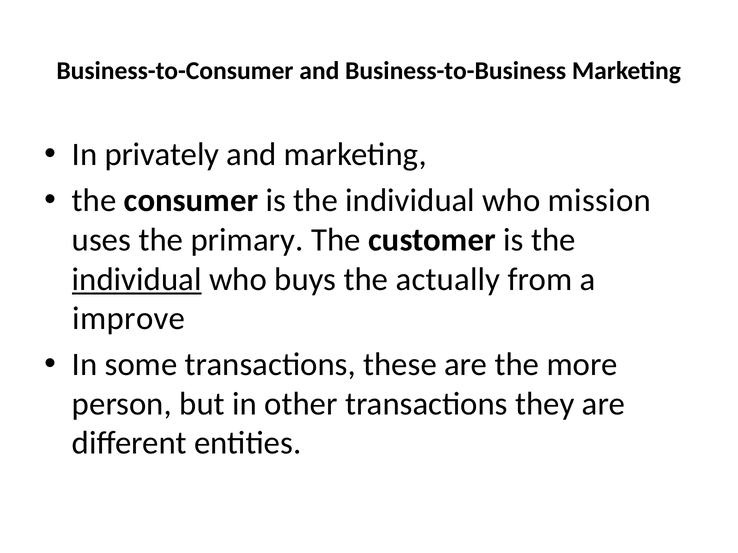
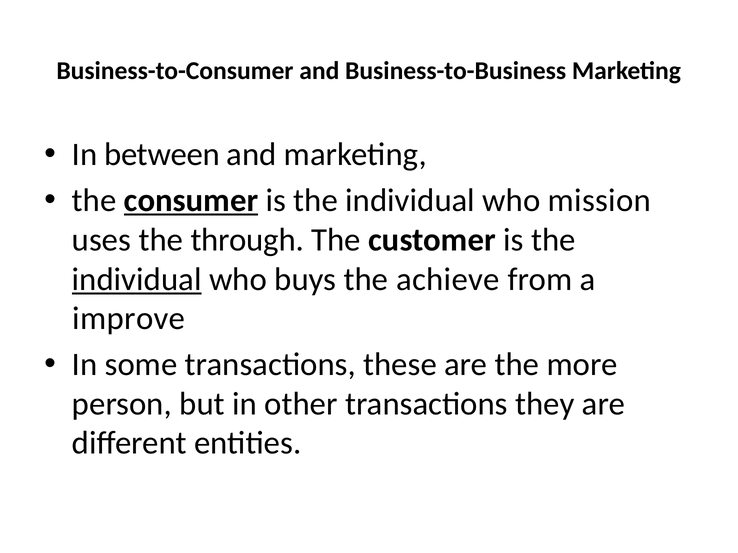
privately: privately -> between (162, 155)
consumer underline: none -> present (191, 201)
primary: primary -> through (247, 240)
actually: actually -> achieve (448, 279)
